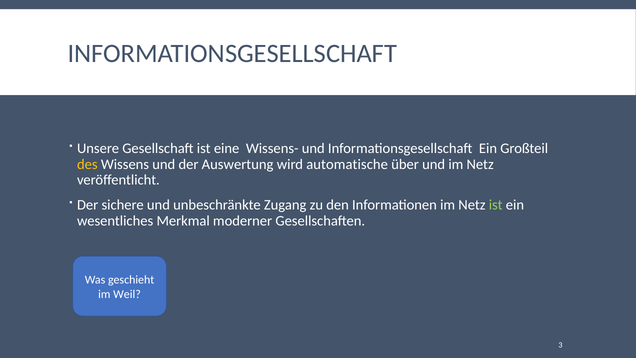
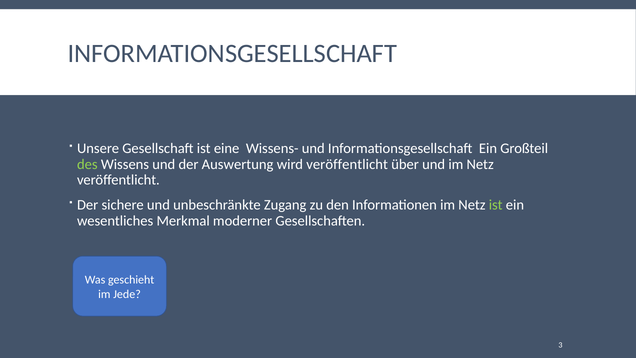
des colour: yellow -> light green (87, 164)
wird automatische: automatische -> veröffentlicht (347, 164)
Weil: Weil -> Jede (127, 294)
